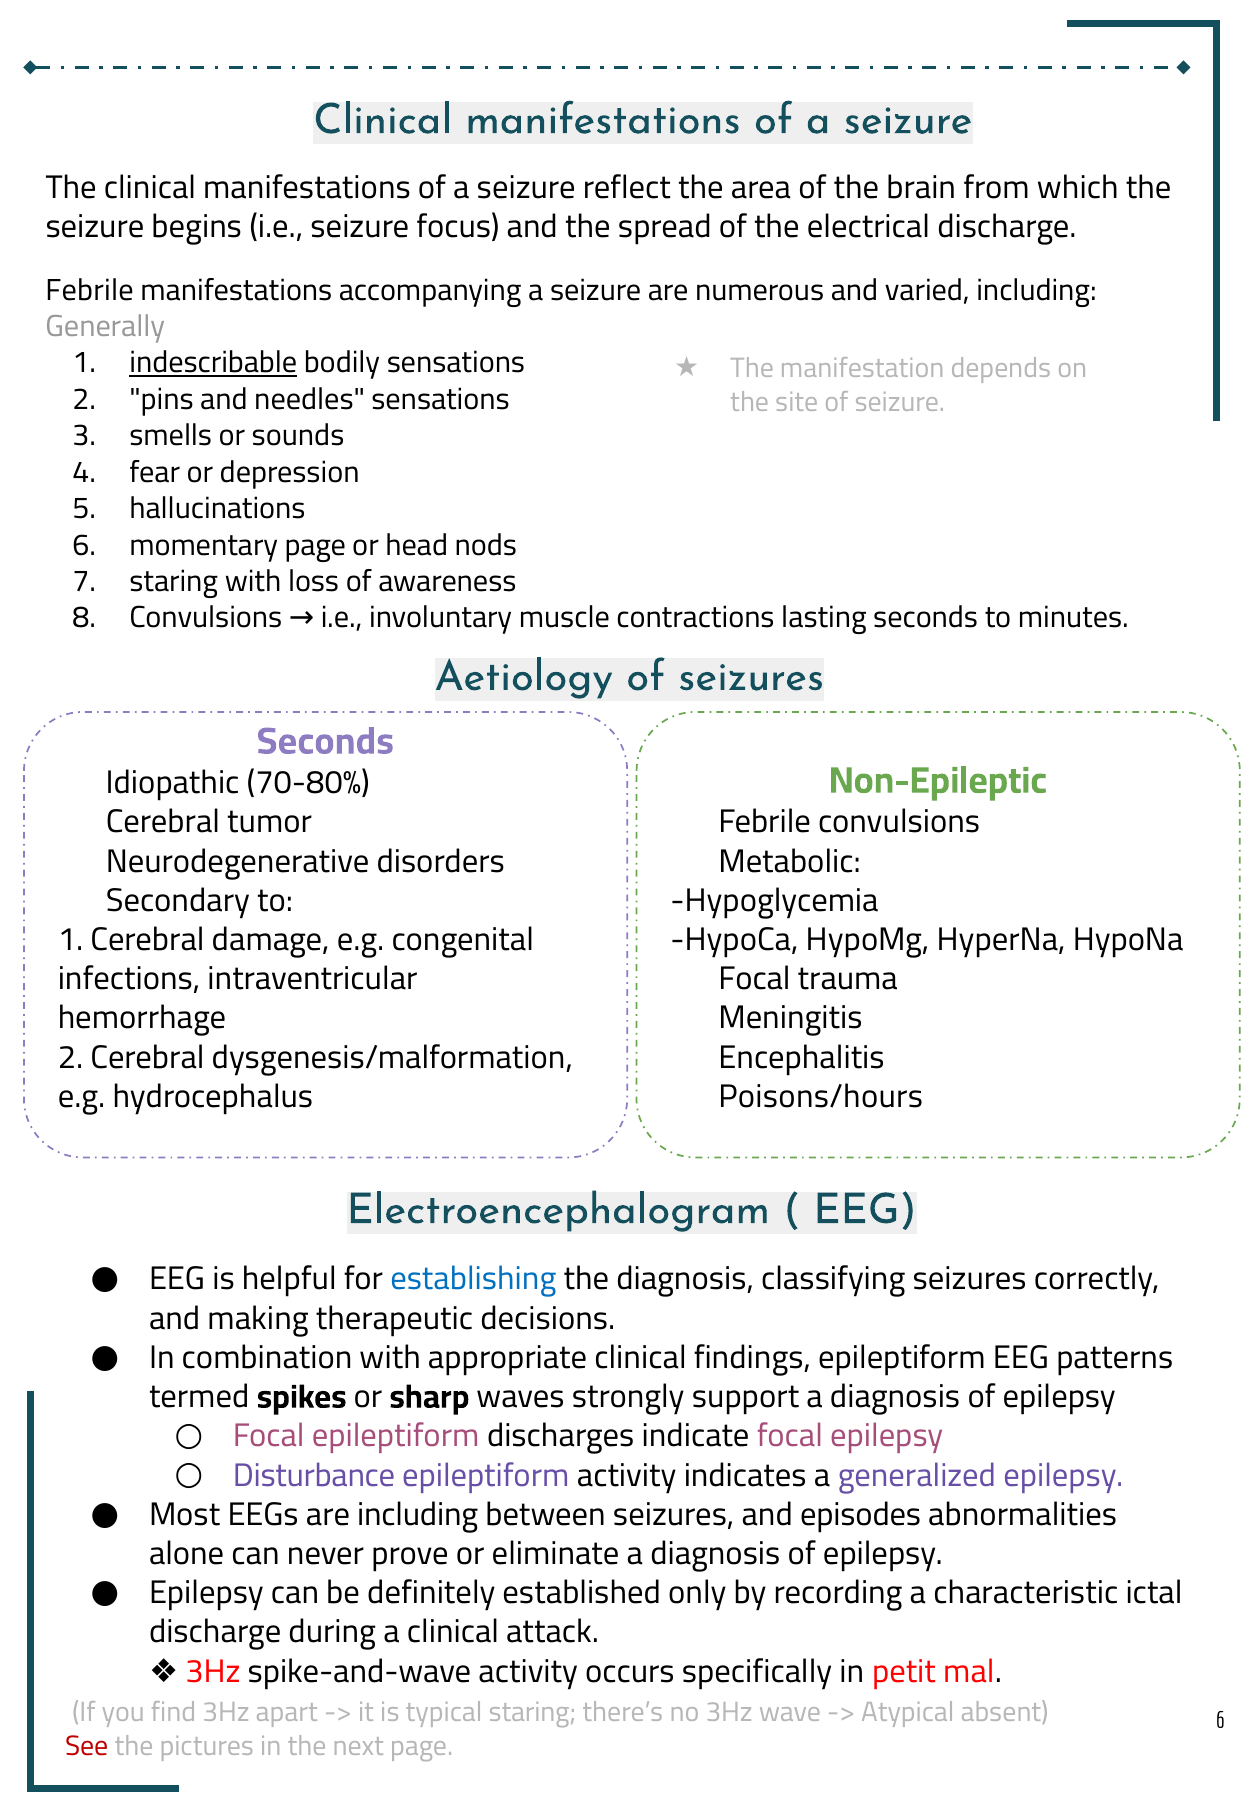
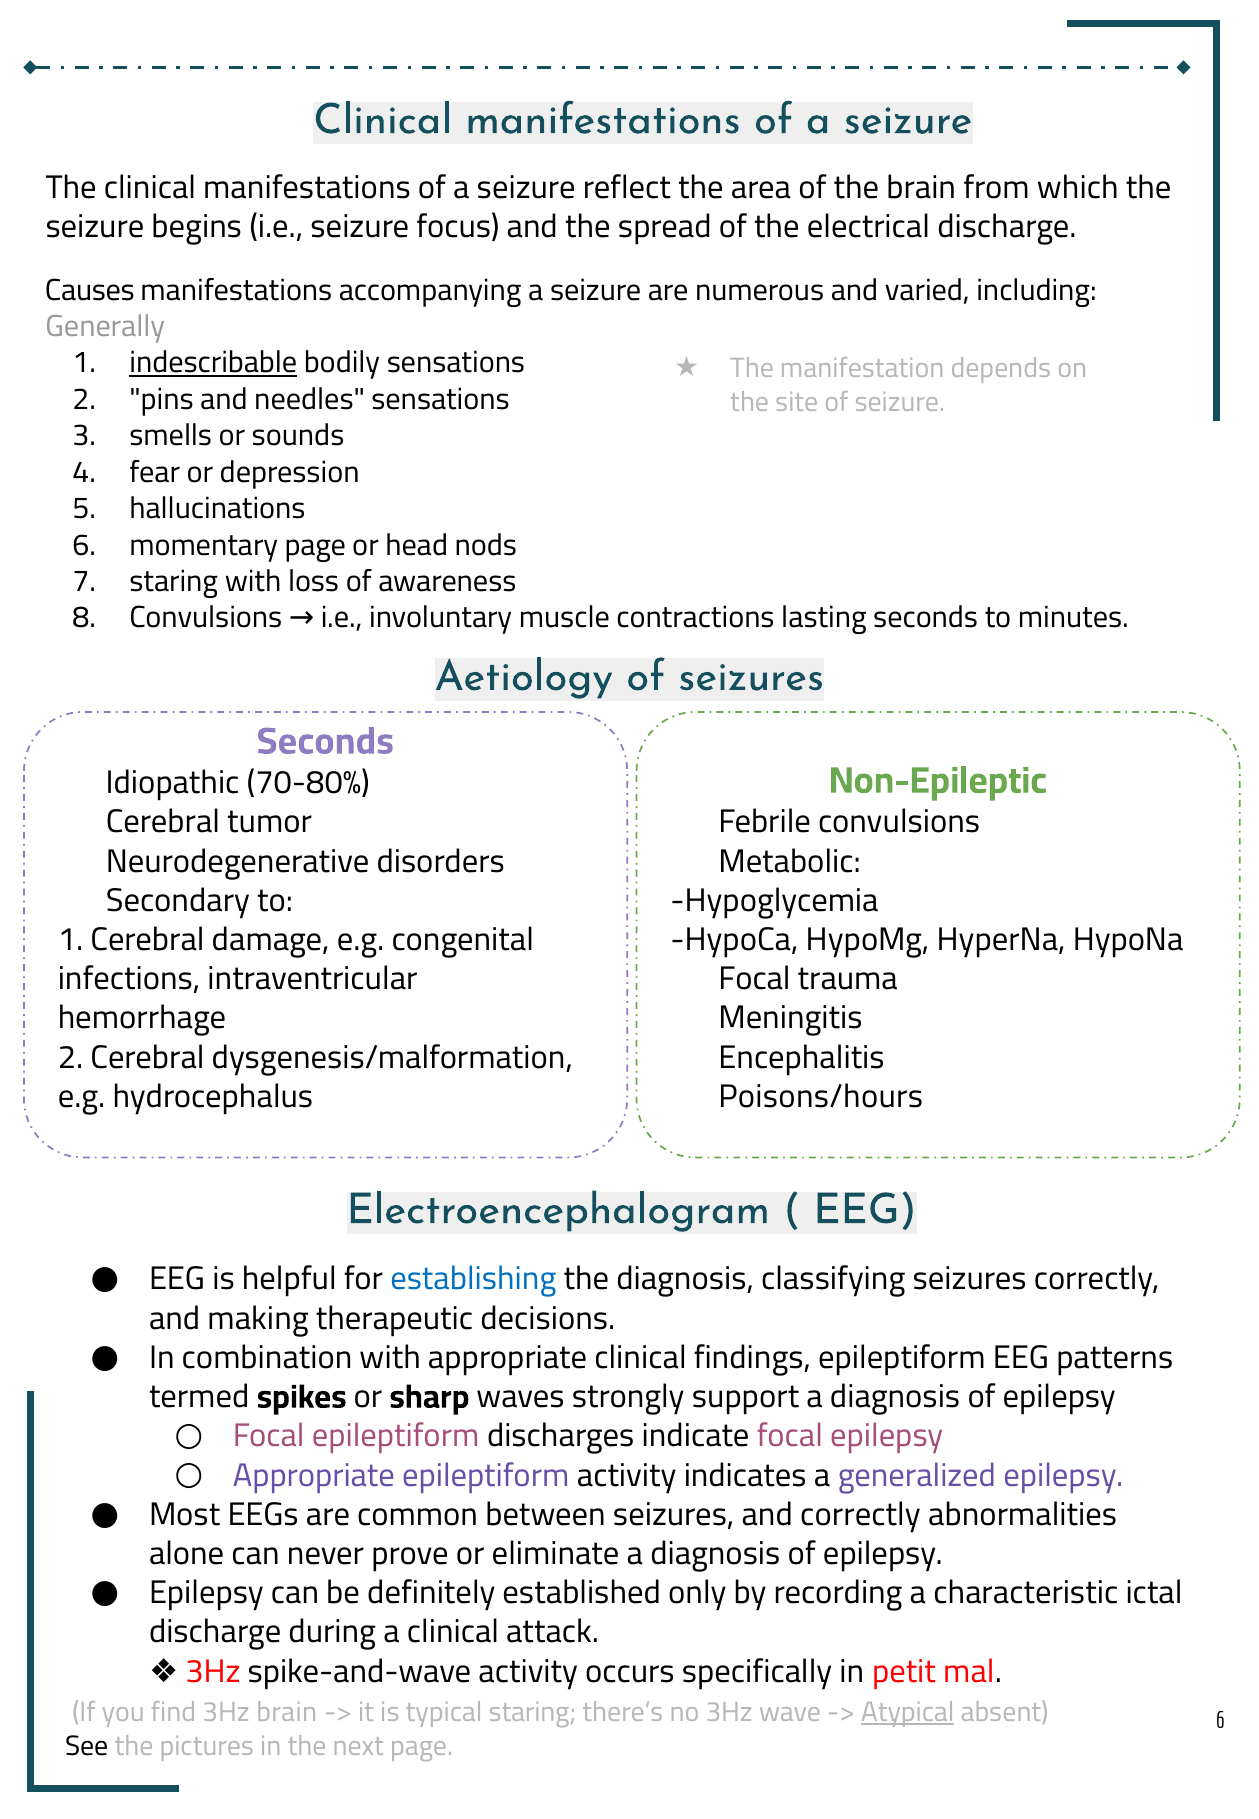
Febrile: Febrile -> Causes (90, 290)
Disturbance: Disturbance -> Appropriate (314, 1474)
are including: including -> common (417, 1514)
and episodes: episodes -> correctly (860, 1514)
3Hz apart: apart -> brain (287, 1711)
Atypical underline: none -> present (908, 1711)
See colour: red -> black (87, 1746)
